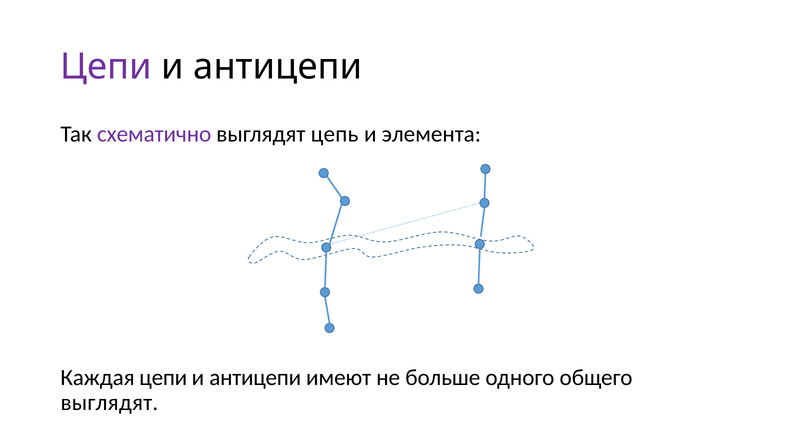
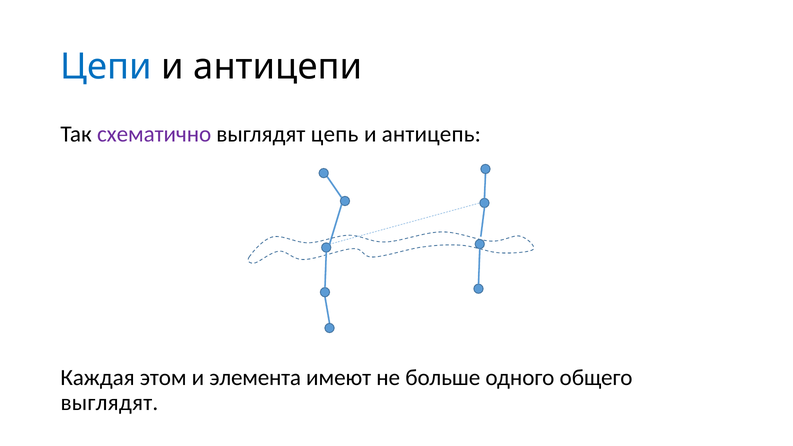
Цепи colour: purple -> blue (106, 67)
элемента: элемента -> антицепь (431, 134)
Каждая цепи: цепи -> этом (163, 378)
антицепи: антицепи -> элемента (255, 378)
